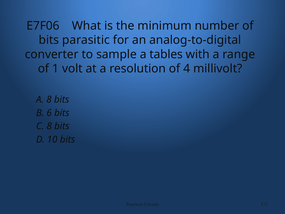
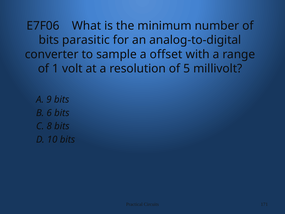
tables: tables -> offset (166, 54)
4: 4 -> 5 (187, 69)
A 8: 8 -> 9 (49, 99)
